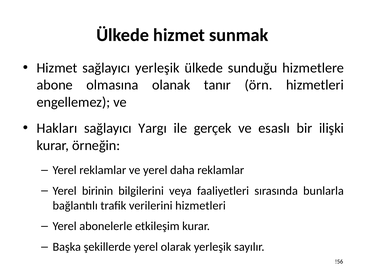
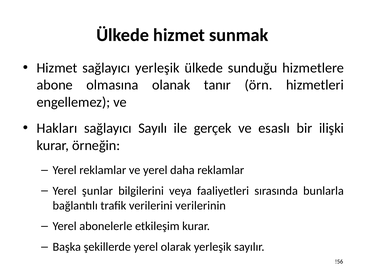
Yargı: Yargı -> Sayılı (153, 128)
birinin: birinin -> şunlar (97, 191)
verilerini hizmetleri: hizmetleri -> verilerinin (201, 205)
